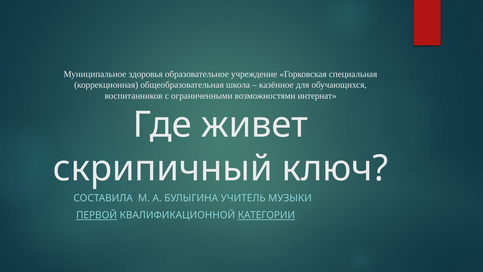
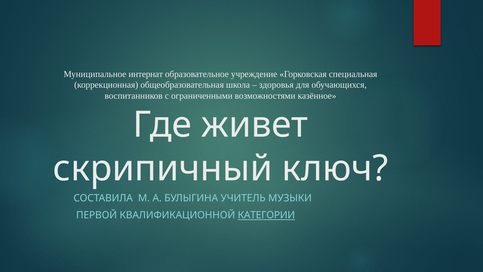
здоровья: здоровья -> интернат (146, 74)
казённое: казённое -> здоровья (276, 85)
интернат: интернат -> казённое (317, 96)
ПЕРВОЙ underline: present -> none (97, 215)
